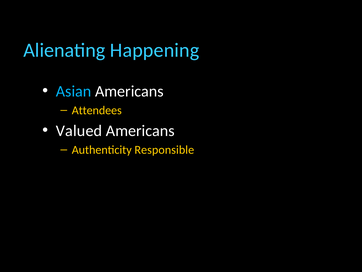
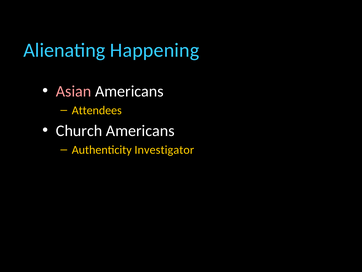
Asian colour: light blue -> pink (74, 91)
Valued: Valued -> Church (79, 130)
Responsible: Responsible -> Investigator (164, 149)
